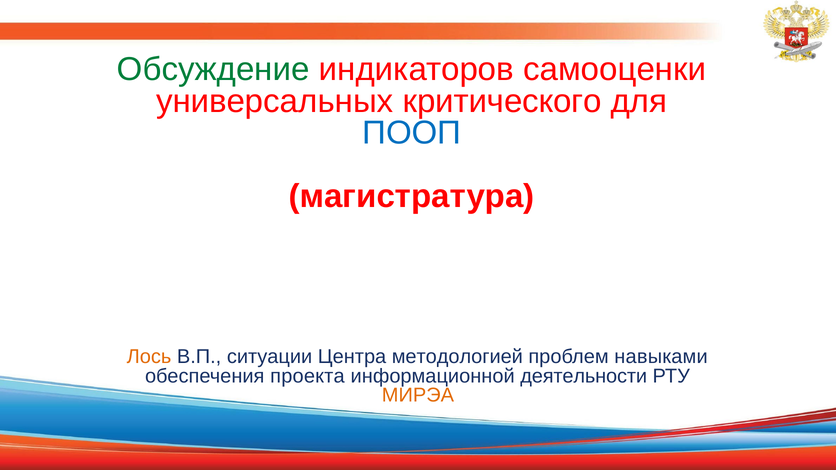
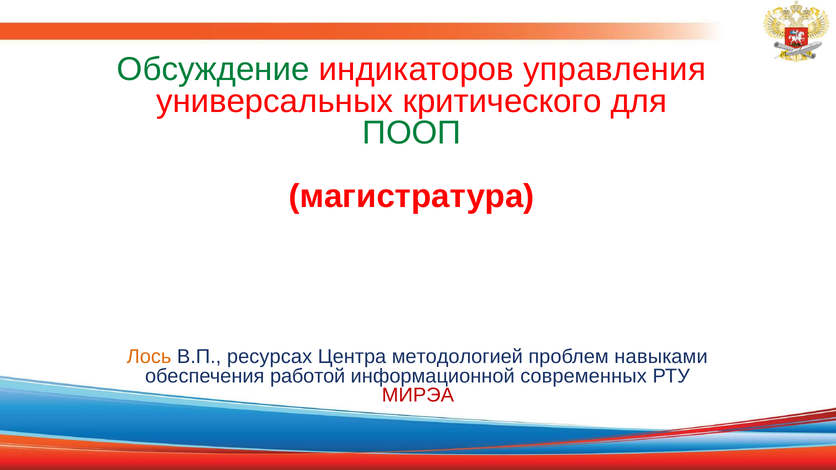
самооценки: самооценки -> управления (615, 69)
ПООП colour: blue -> green (412, 133)
ситуации: ситуации -> ресурсах (270, 357)
проекта: проекта -> работой (308, 376)
деятельности: деятельности -> современных (584, 376)
МИРЭА colour: orange -> red (418, 395)
